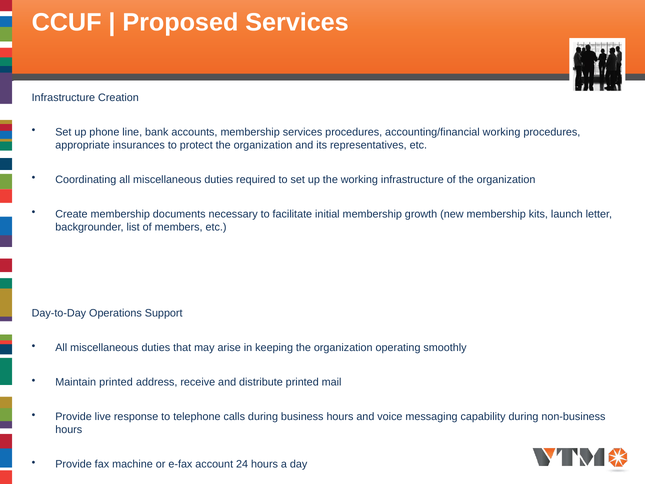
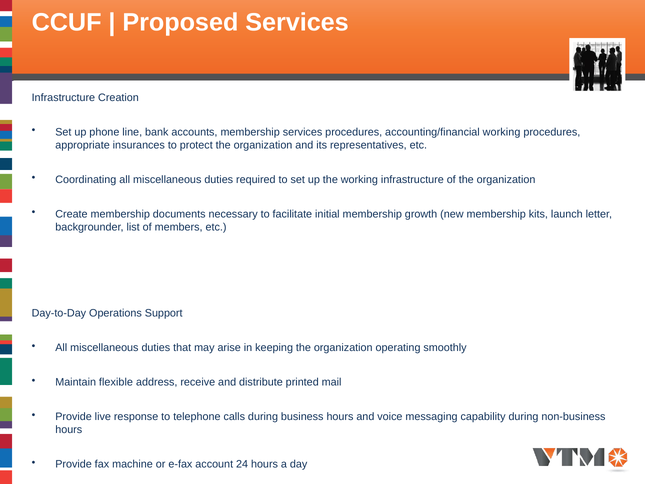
Maintain printed: printed -> flexible (116, 383)
